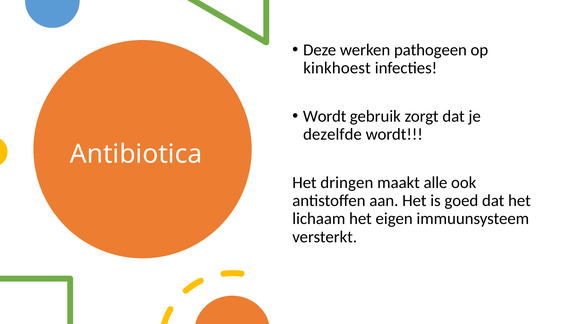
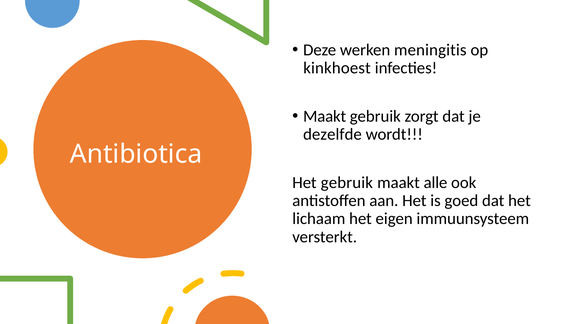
pathogeen: pathogeen -> meningitis (430, 50)
Wordt: Wordt -> Maakt (325, 116)
Het dringen: dringen -> gebruik (347, 183)
